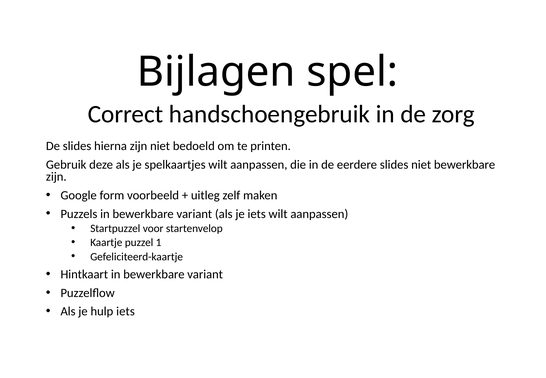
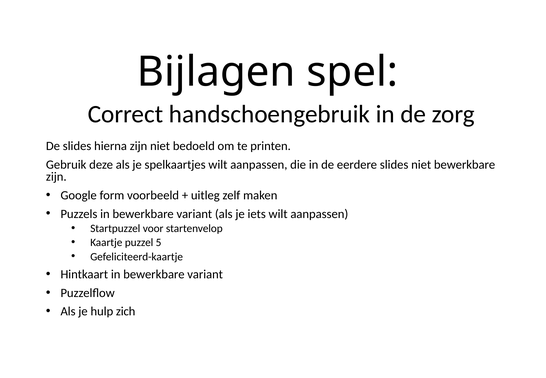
1: 1 -> 5 (159, 243)
hulp iets: iets -> zich (126, 311)
